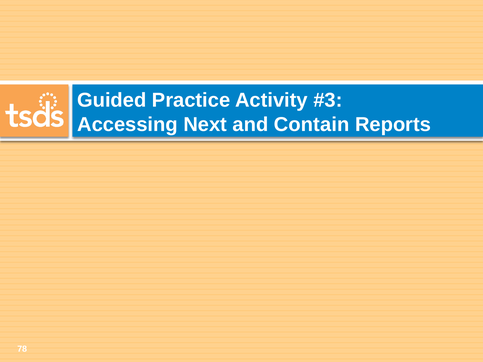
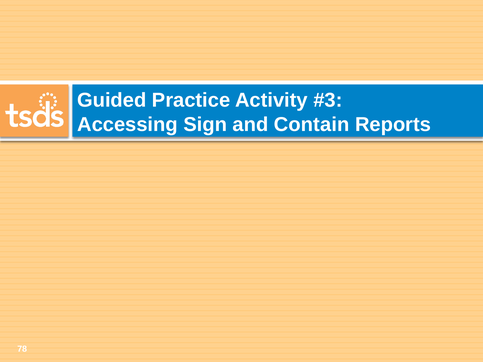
Next: Next -> Sign (205, 125)
